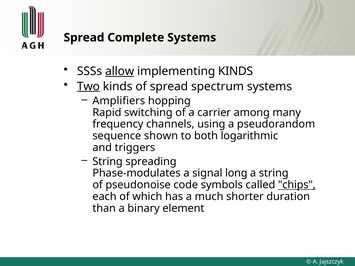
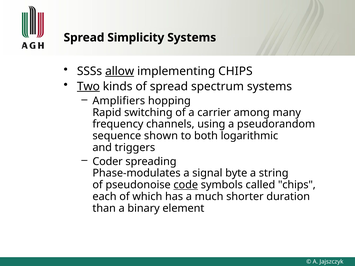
Complete: Complete -> Simplicity (136, 38)
implementing KINDS: KINDS -> CHIPS (235, 71)
String: String -> Coder (108, 162)
long: long -> byte (236, 173)
code underline: none -> present (186, 185)
chips underline: present -> none (297, 185)
